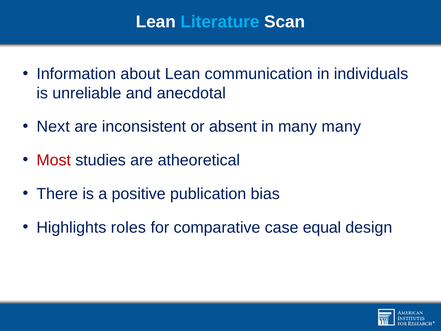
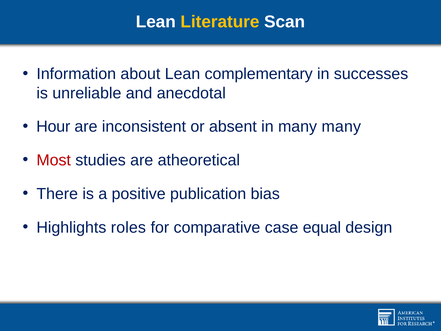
Literature colour: light blue -> yellow (220, 22)
communication: communication -> complementary (259, 74)
individuals: individuals -> successes (371, 74)
Next: Next -> Hour (53, 127)
